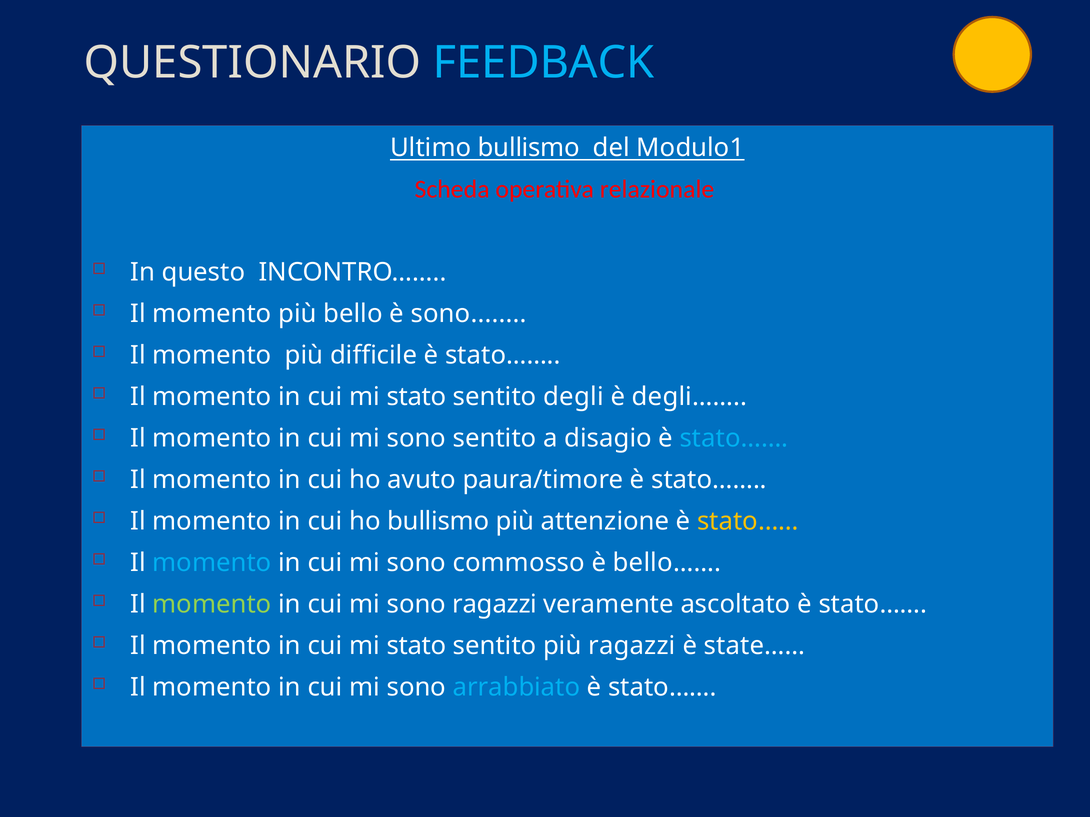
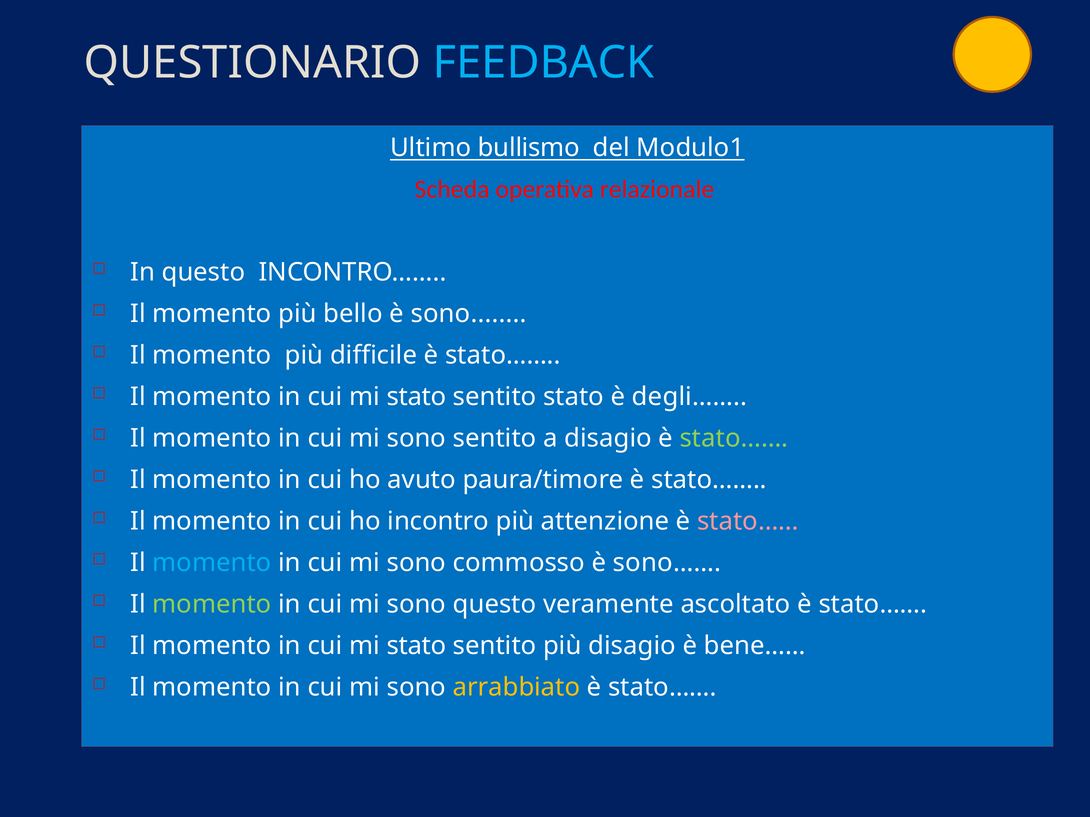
sentito degli: degli -> stato (574, 397)
stato…… colour: light blue -> light green (734, 439)
ho bullismo: bullismo -> incontro (438, 522)
stato…… colour: yellow -> pink (748, 522)
bello……: bello…… -> sono…… (667, 563)
sono ragazzi: ragazzi -> questo (495, 605)
più ragazzi: ragazzi -> disagio (632, 646)
state……: state…… -> bene…… (755, 646)
arrabbiato colour: light blue -> yellow (516, 688)
